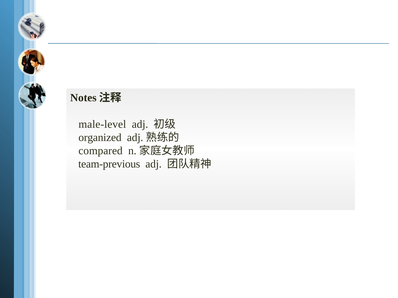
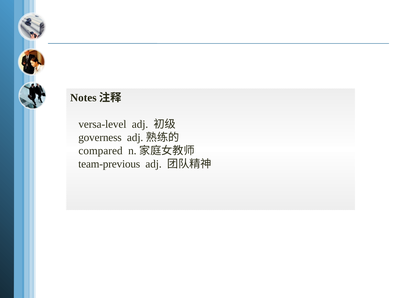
male-level: male-level -> versa-level (102, 124)
organized: organized -> governess (100, 138)
